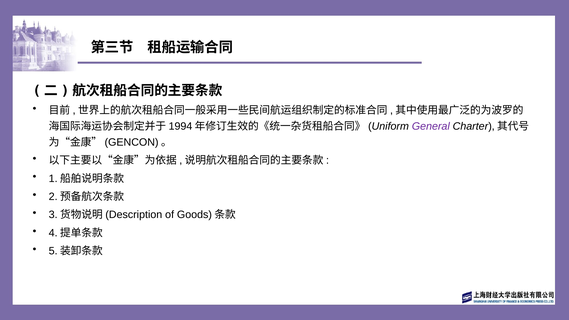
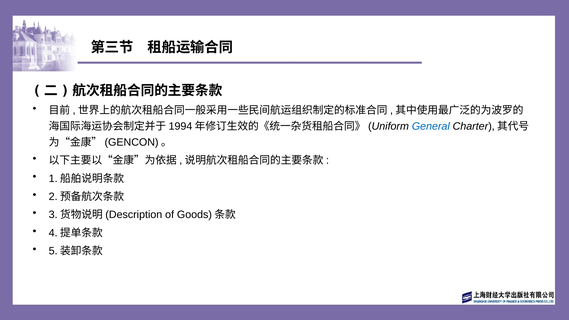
General colour: purple -> blue (431, 126)
